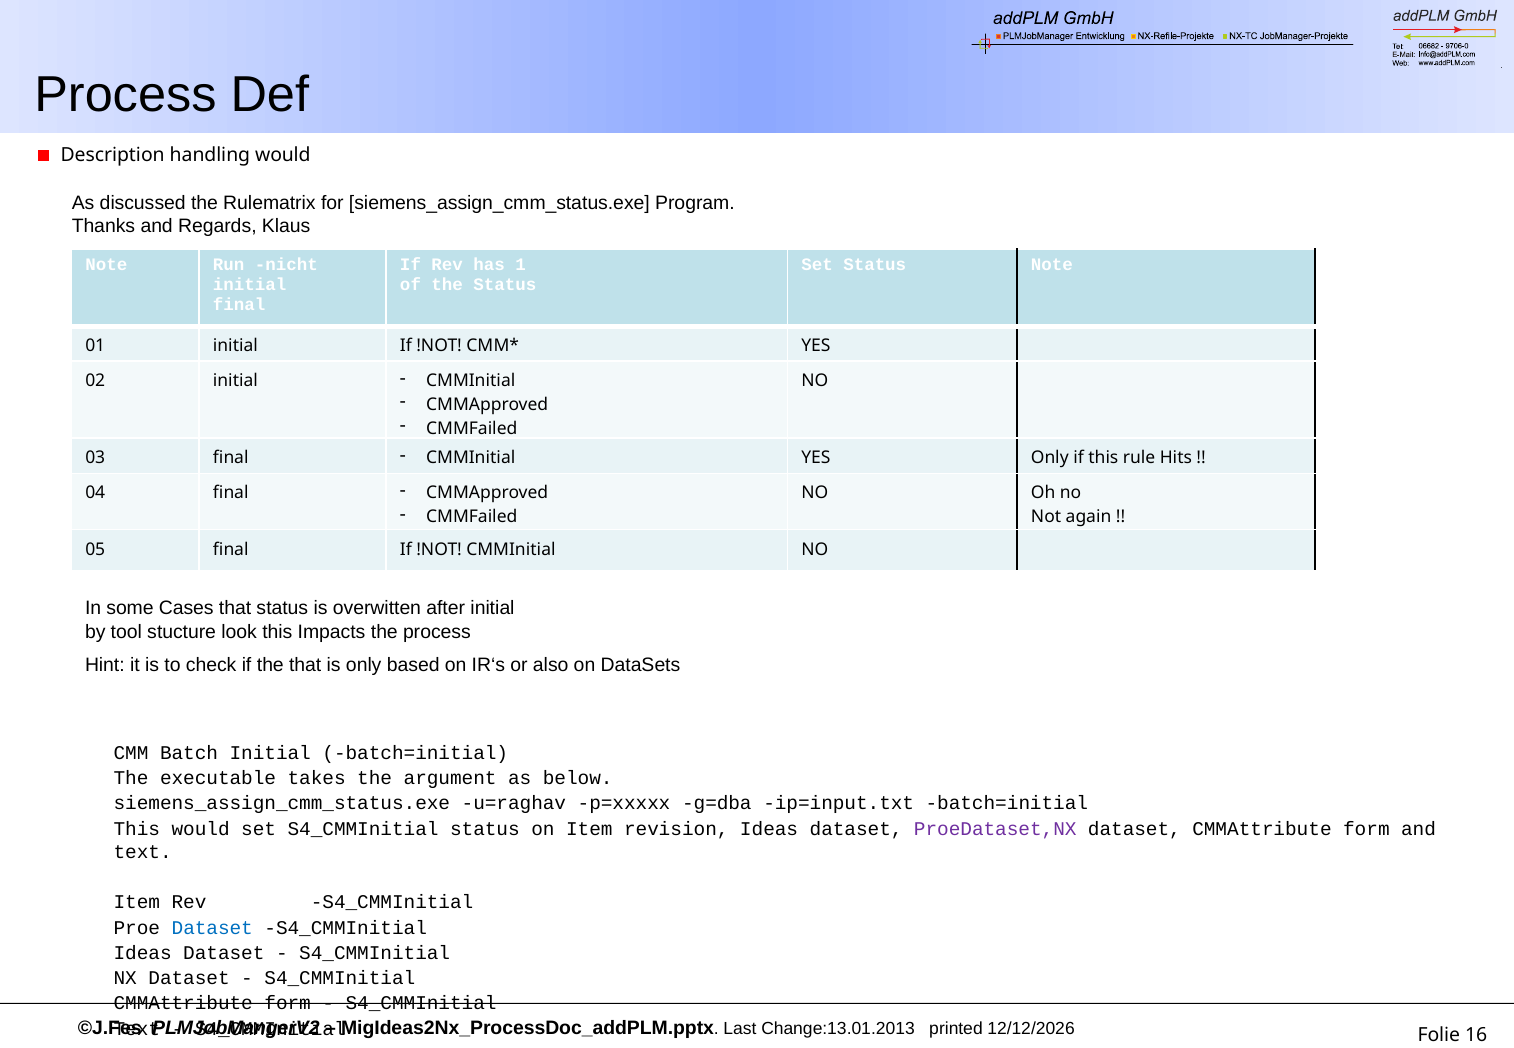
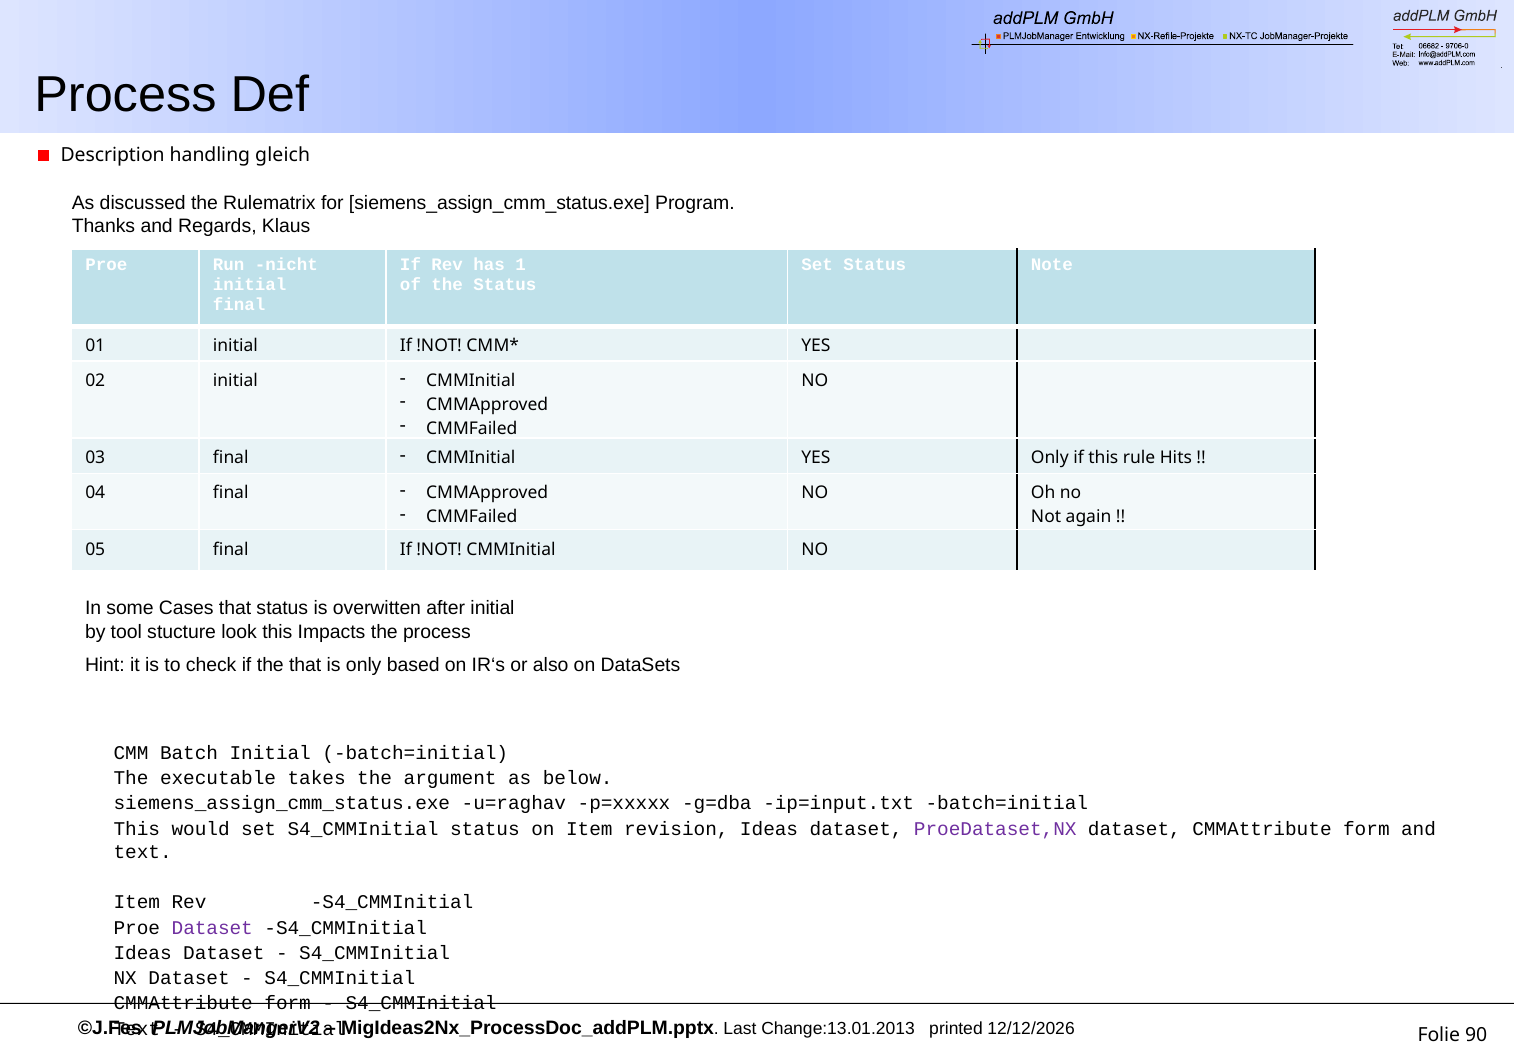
handling would: would -> gleich (283, 155)
Note: Note -> Proe (106, 265)
Dataset colour: blue -> purple (212, 928)
16: 16 -> 90 (1476, 1035)
